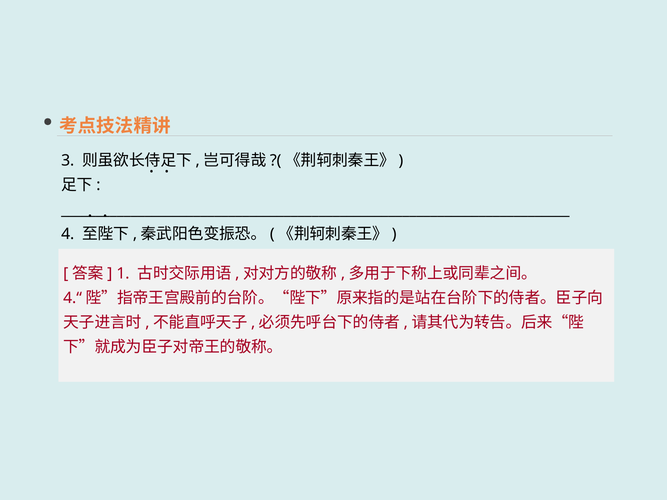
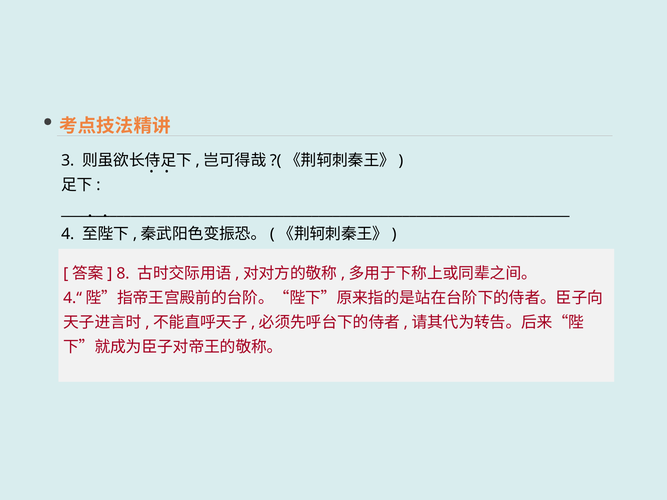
1: 1 -> 8 (123, 274)
